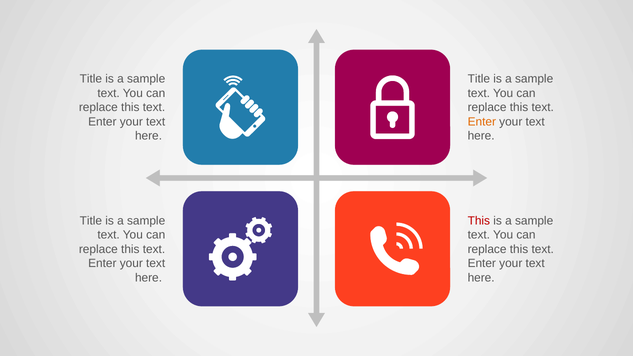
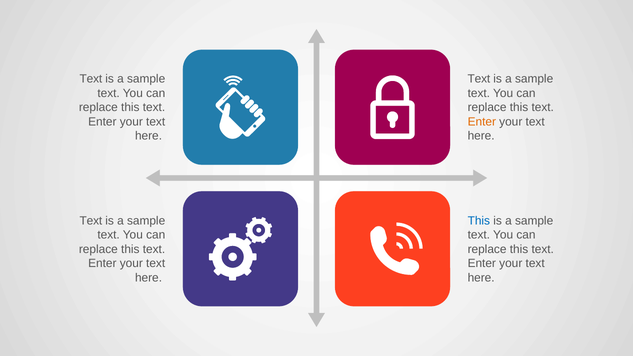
Title: Title -> Text (91, 79)
Title: Title -> Text (479, 79)
Title: Title -> Text (91, 221)
This colour: red -> blue (479, 221)
